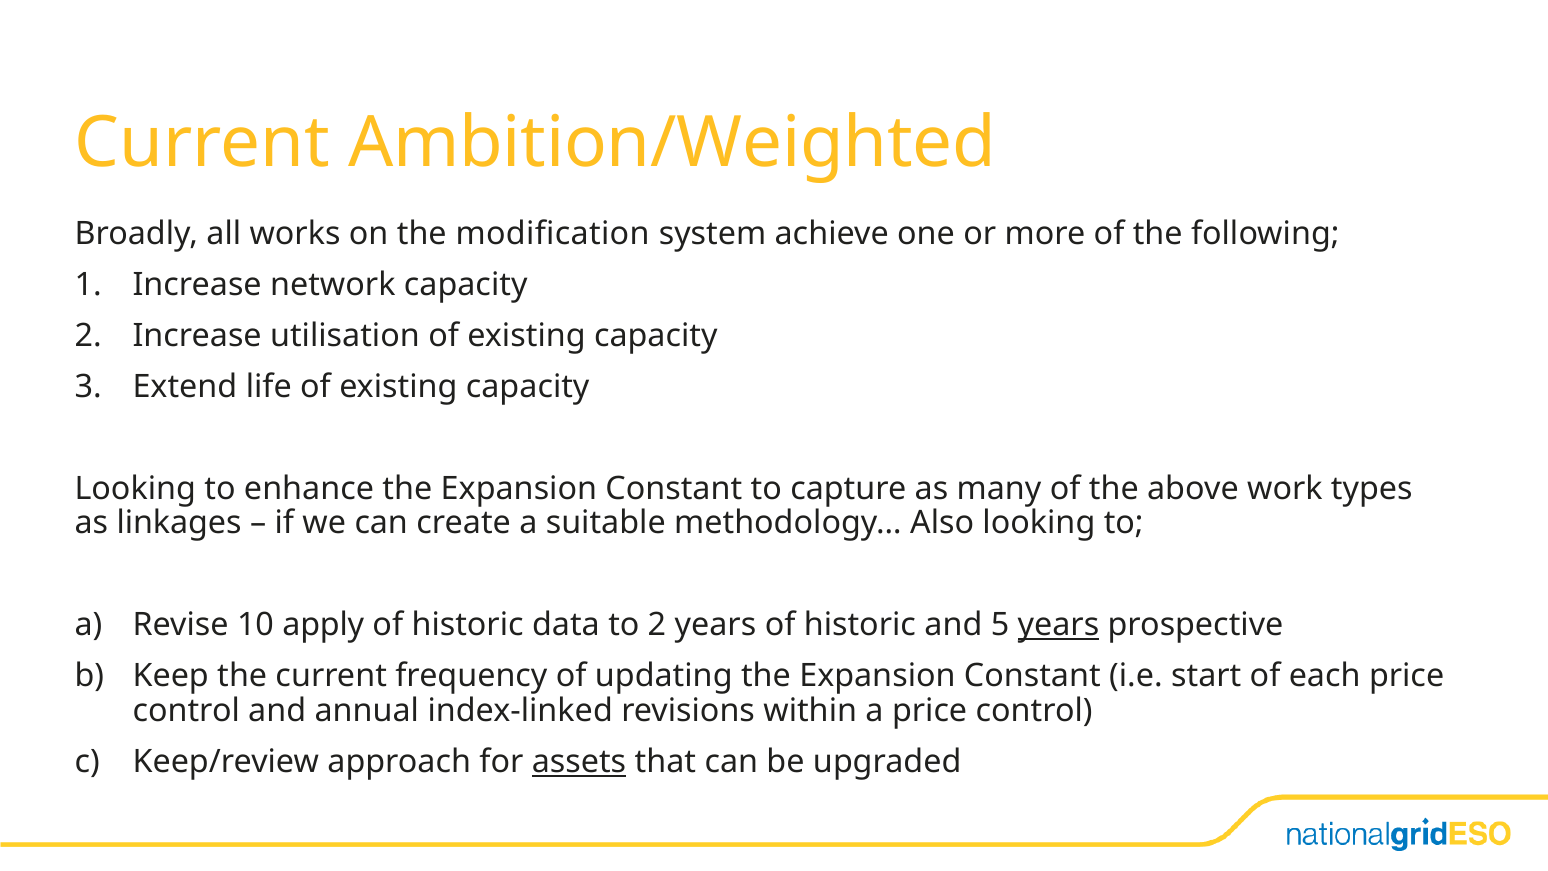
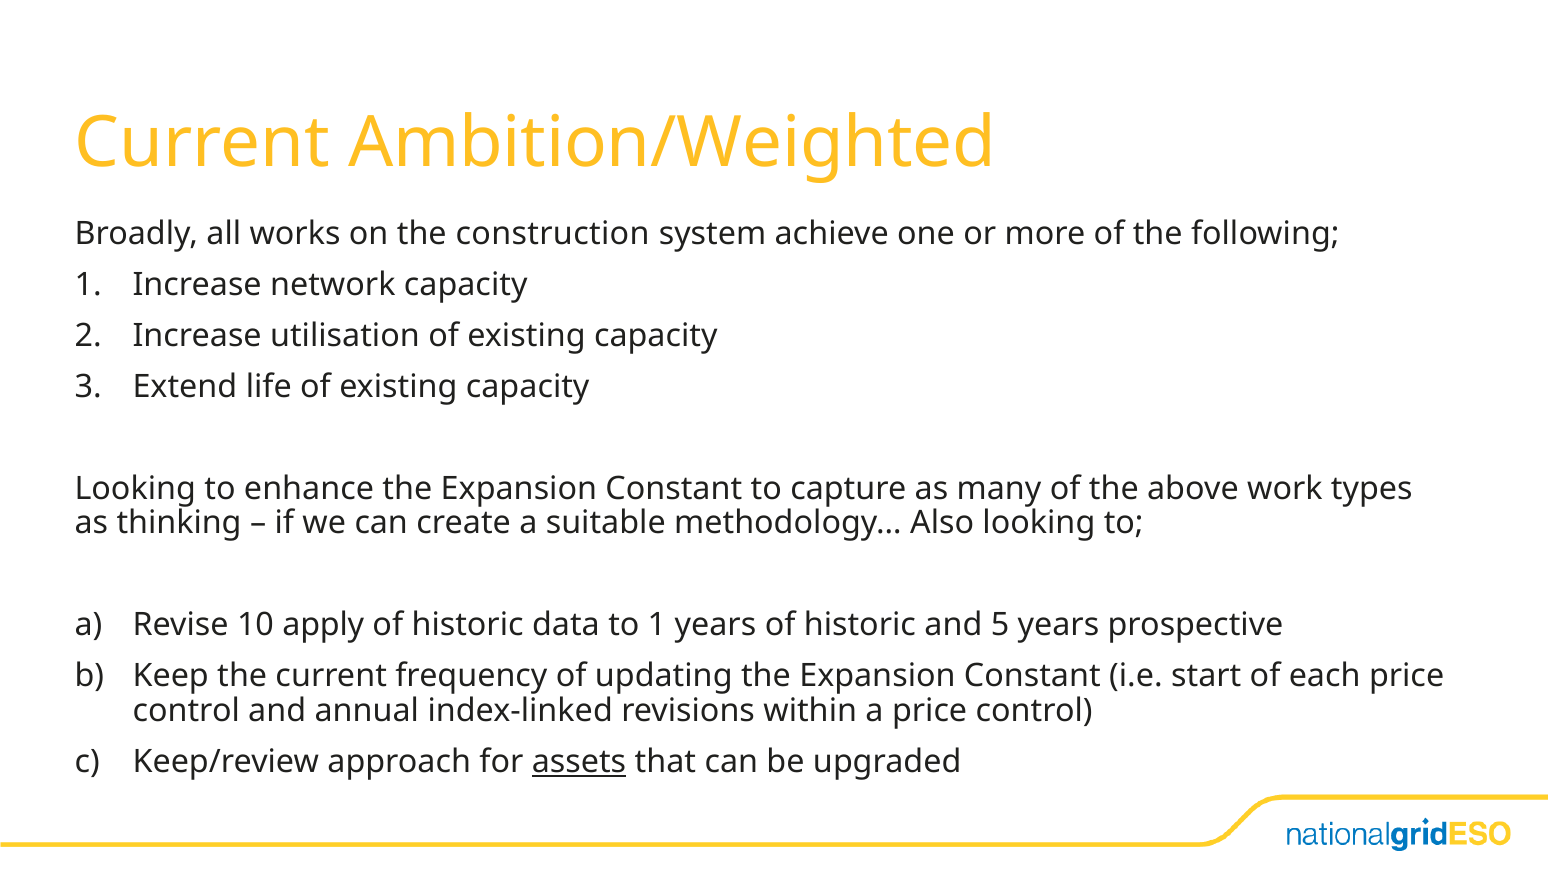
modification: modification -> construction (553, 233)
linkages: linkages -> thinking (179, 523)
to 2: 2 -> 1 (657, 625)
years underline: present -> none (1058, 625)
